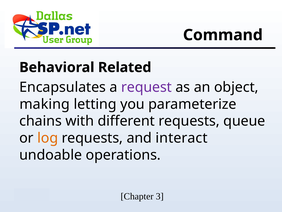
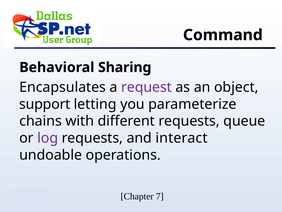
Related: Related -> Sharing (125, 67)
making: making -> support (45, 104)
log colour: orange -> purple (48, 138)
3: 3 -> 7 (160, 196)
